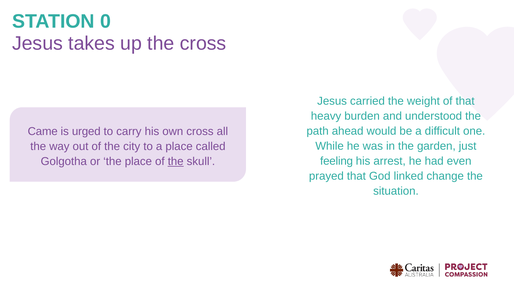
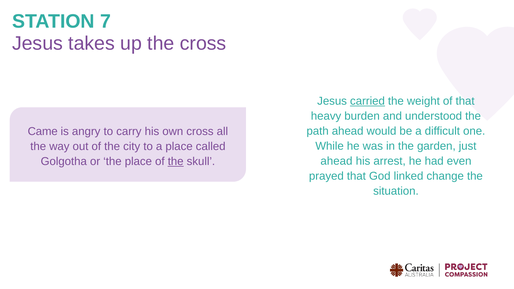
0: 0 -> 7 (105, 21)
carried underline: none -> present (367, 101)
urged: urged -> angry (86, 132)
feeling: feeling -> ahead (336, 161)
